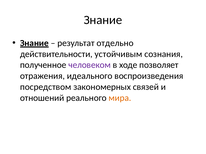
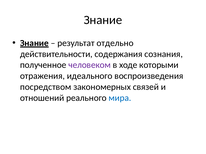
устойчивым: устойчивым -> содержания (119, 54)
позволяет: позволяет -> которыми (159, 65)
мира colour: orange -> blue (120, 98)
